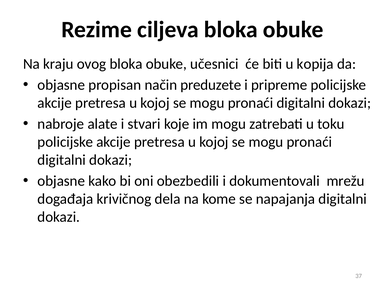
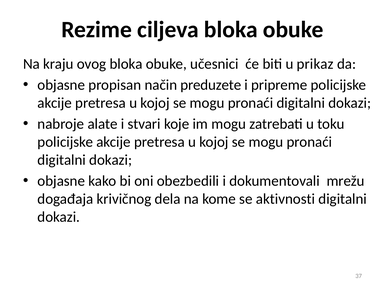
kopija: kopija -> prikaz (315, 64)
napajanja: napajanja -> aktivnosti (286, 199)
